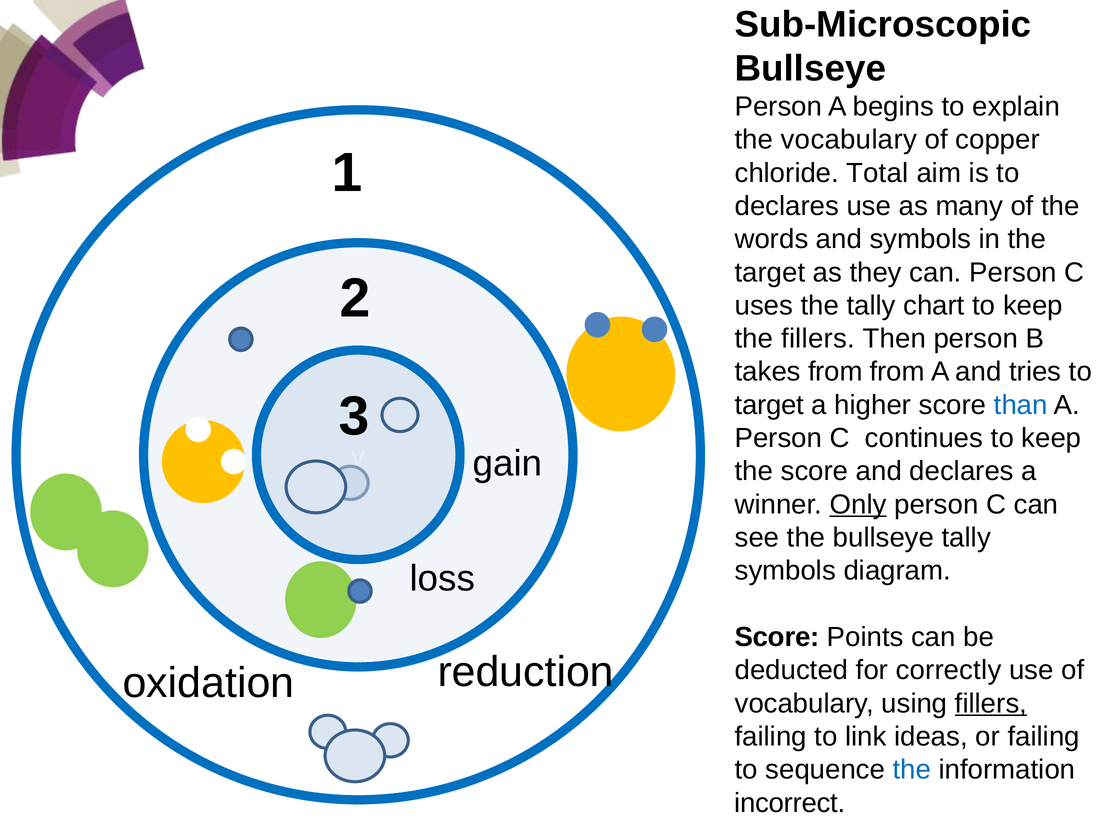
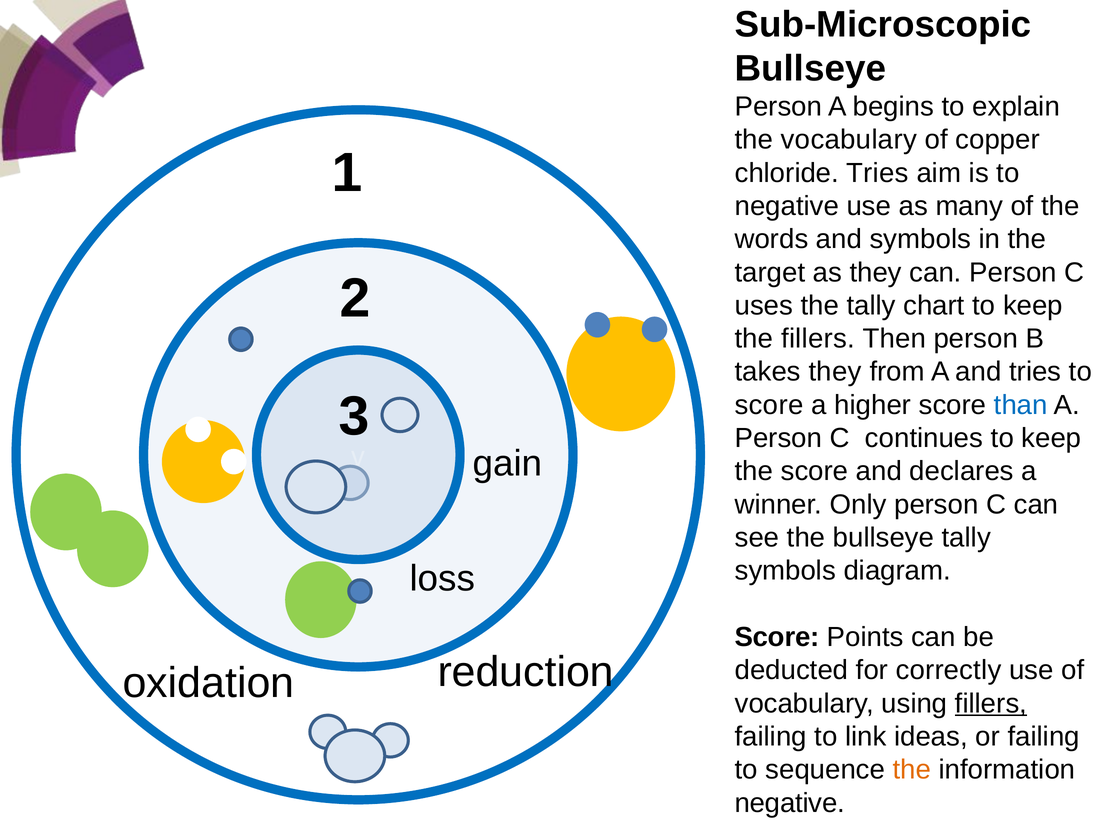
chloride Total: Total -> Tries (877, 173)
declares: declares -> negative (787, 206)
takes from: from -> they (835, 372)
target: target -> score (769, 405)
Only underline: present -> none (858, 504)
the colour: blue -> orange (912, 770)
incorrect: incorrect -> negative (790, 803)
